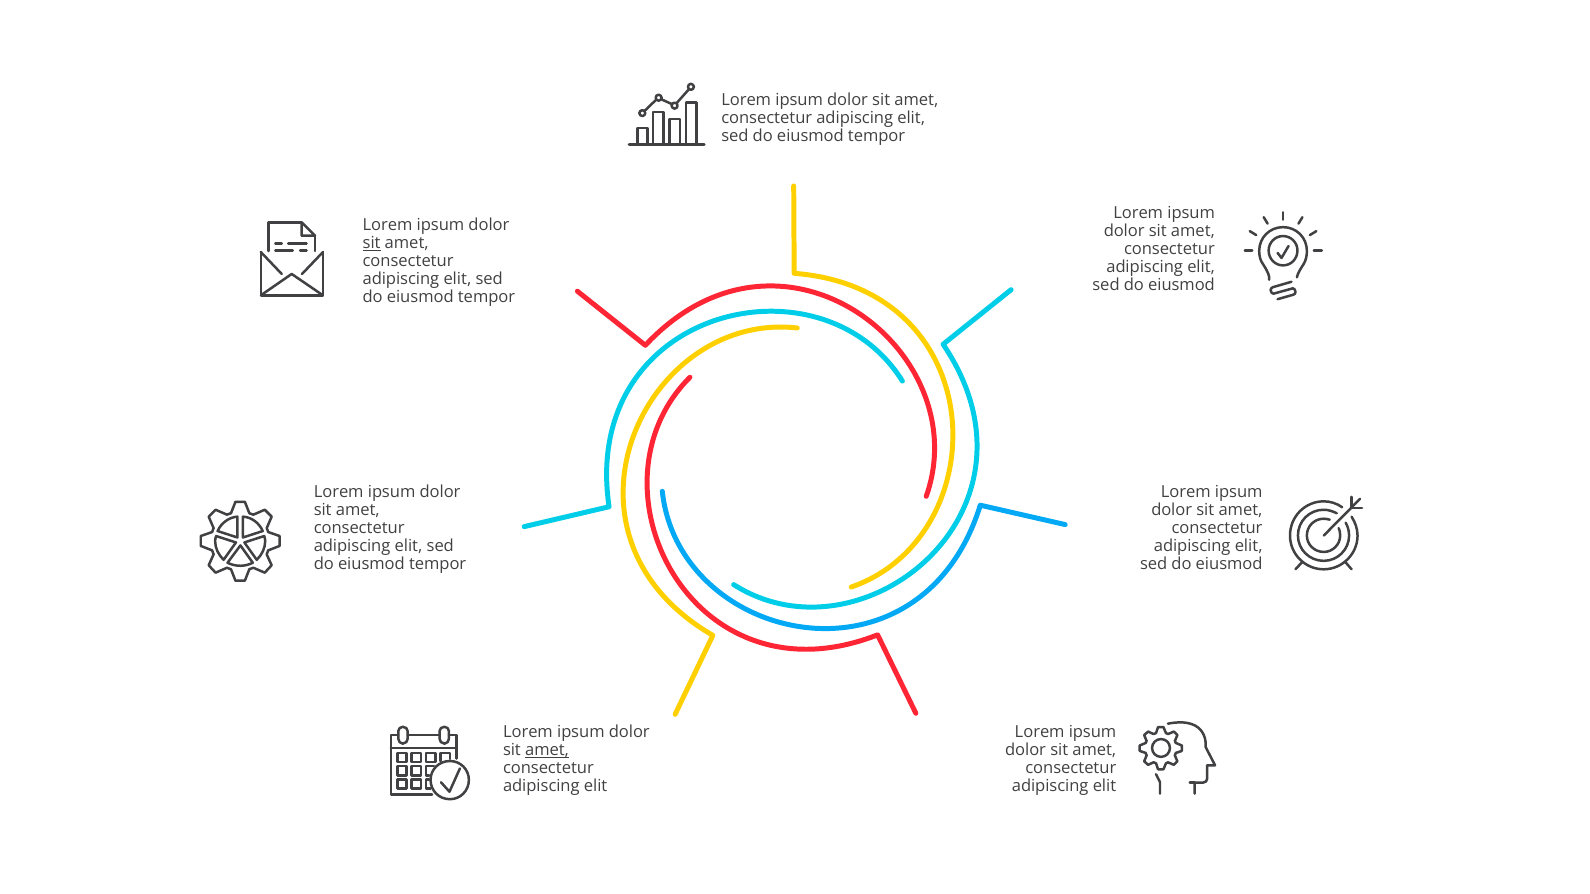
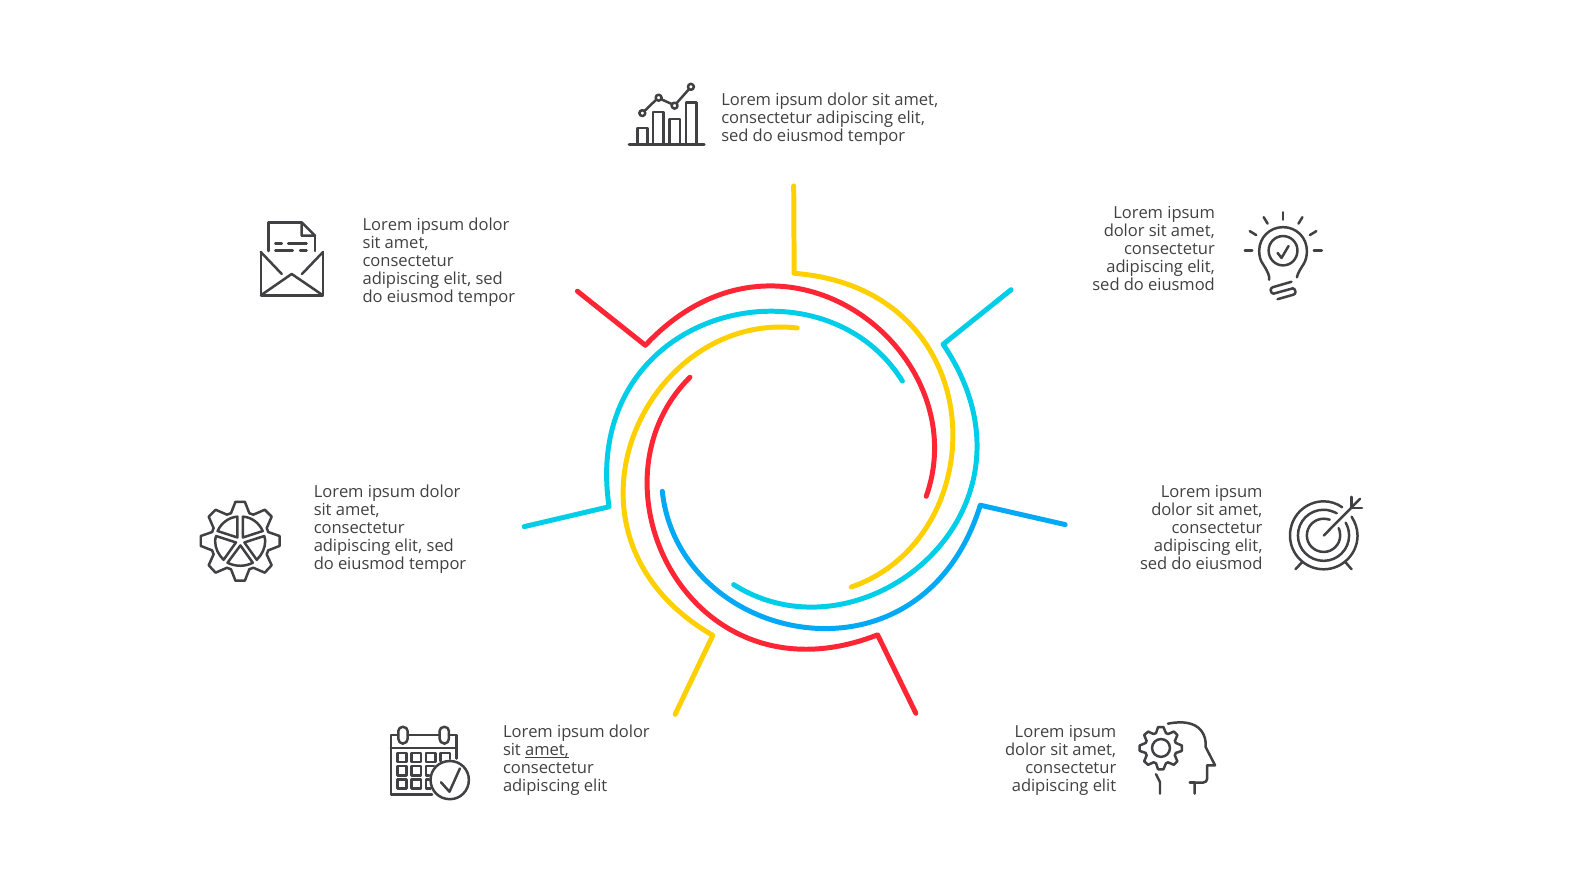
sit underline: present -> none (372, 243)
